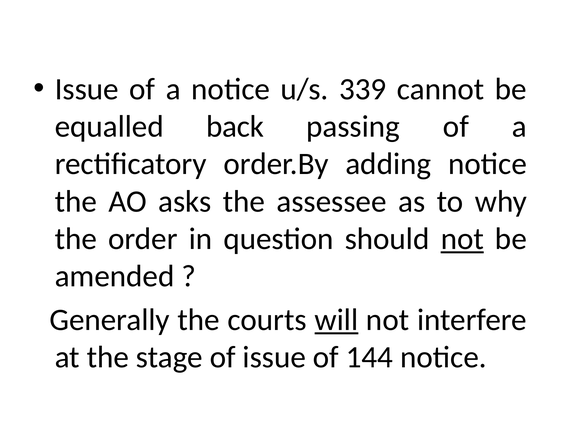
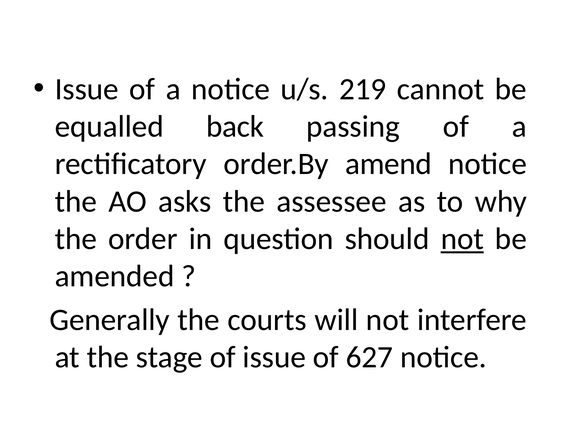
339: 339 -> 219 (363, 89)
adding: adding -> amend (388, 164)
will underline: present -> none (336, 320)
144: 144 -> 627 (369, 357)
